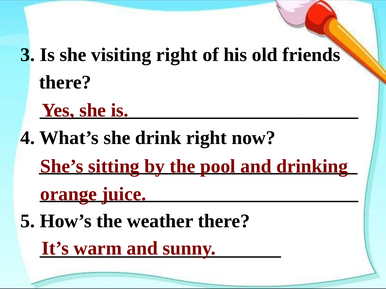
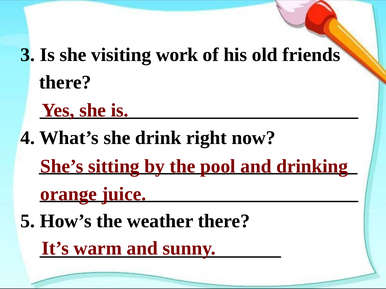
visiting right: right -> work (177, 55)
